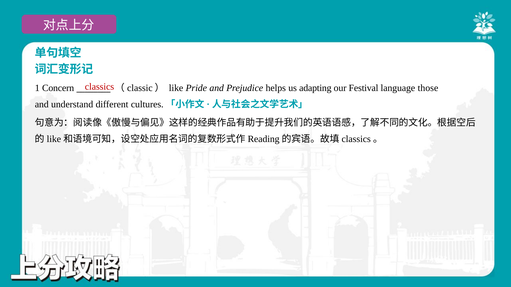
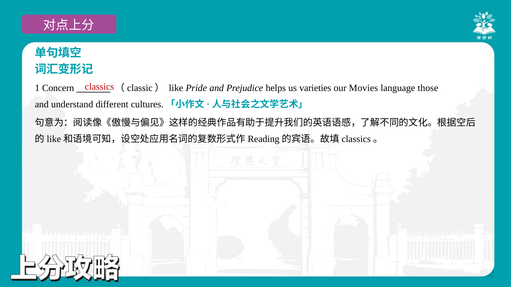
adapting: adapting -> varieties (315, 88)
Festival: Festival -> Movies (363, 88)
